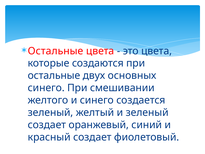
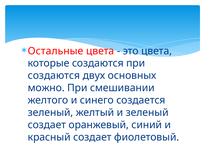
остальные: остальные -> создаются (54, 75)
синего: синего -> можно (46, 88)
